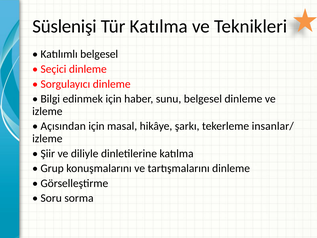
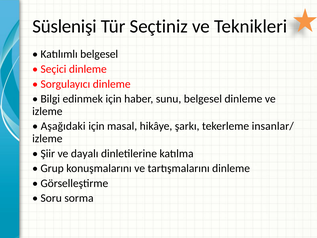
Tür Katılma: Katılma -> Seçtiniz (159, 26)
Açısından: Açısından -> Aşağıdaki (63, 126)
diliyle: diliyle -> dayalı (85, 153)
